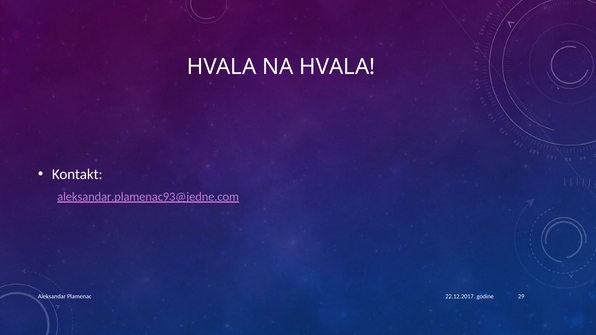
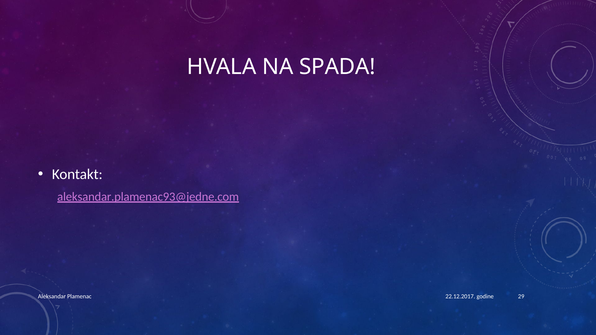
NA HVALA: HVALA -> SPADA (337, 67)
